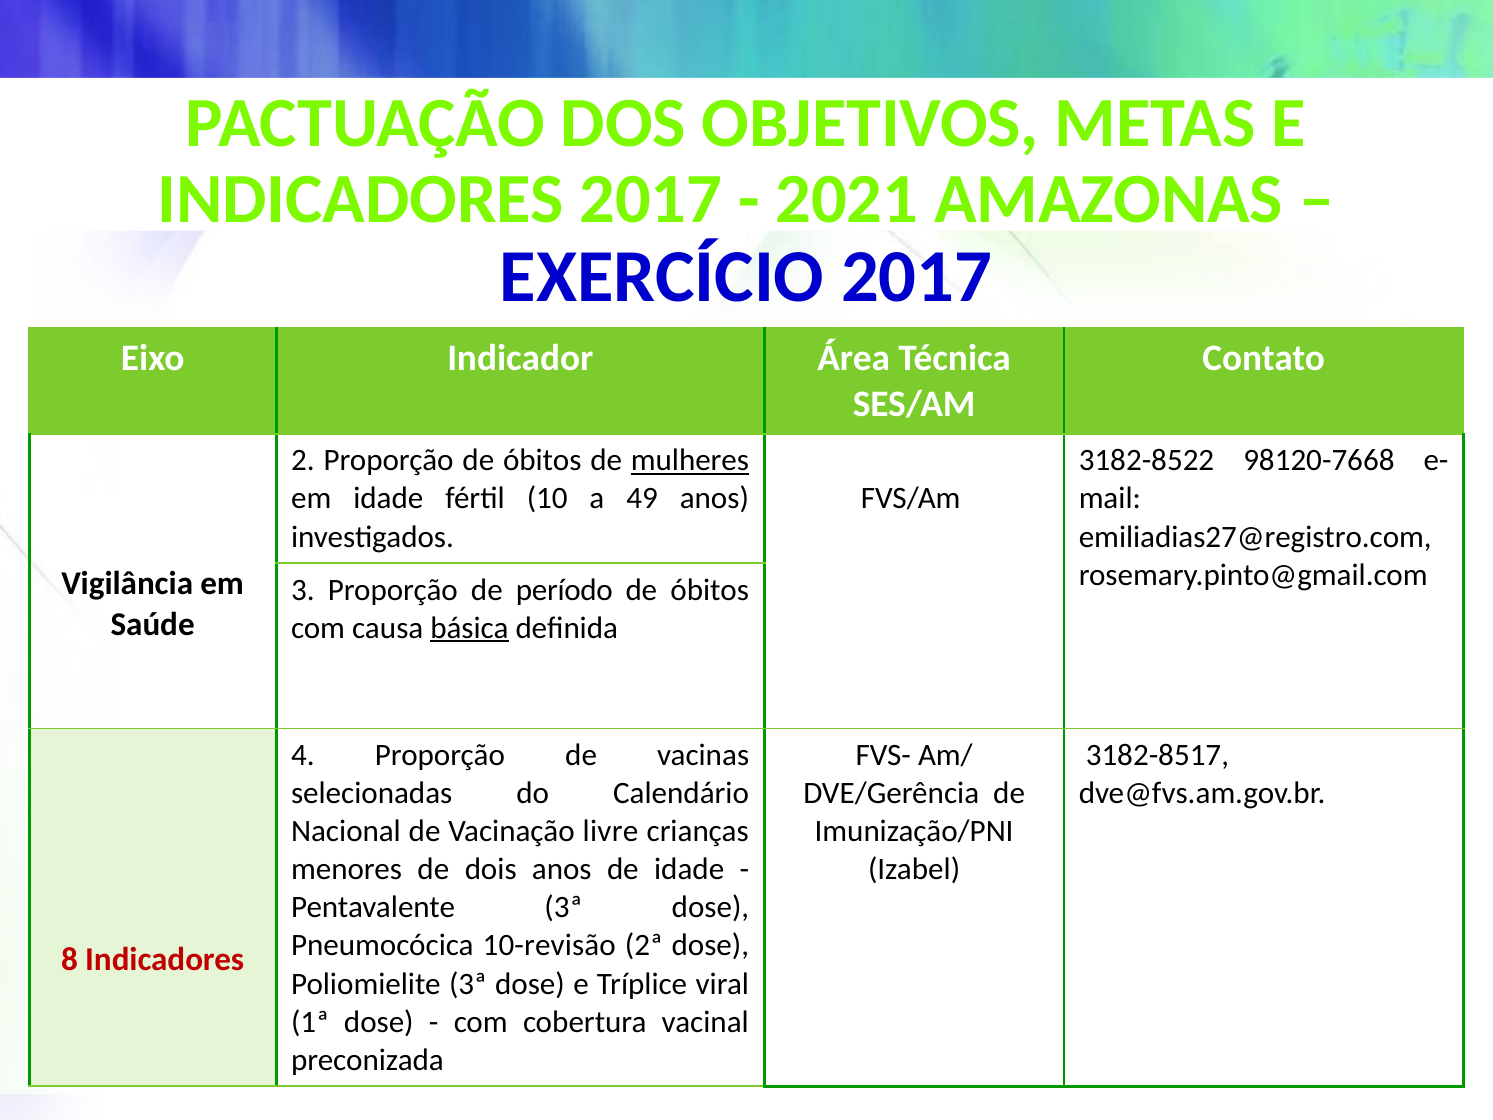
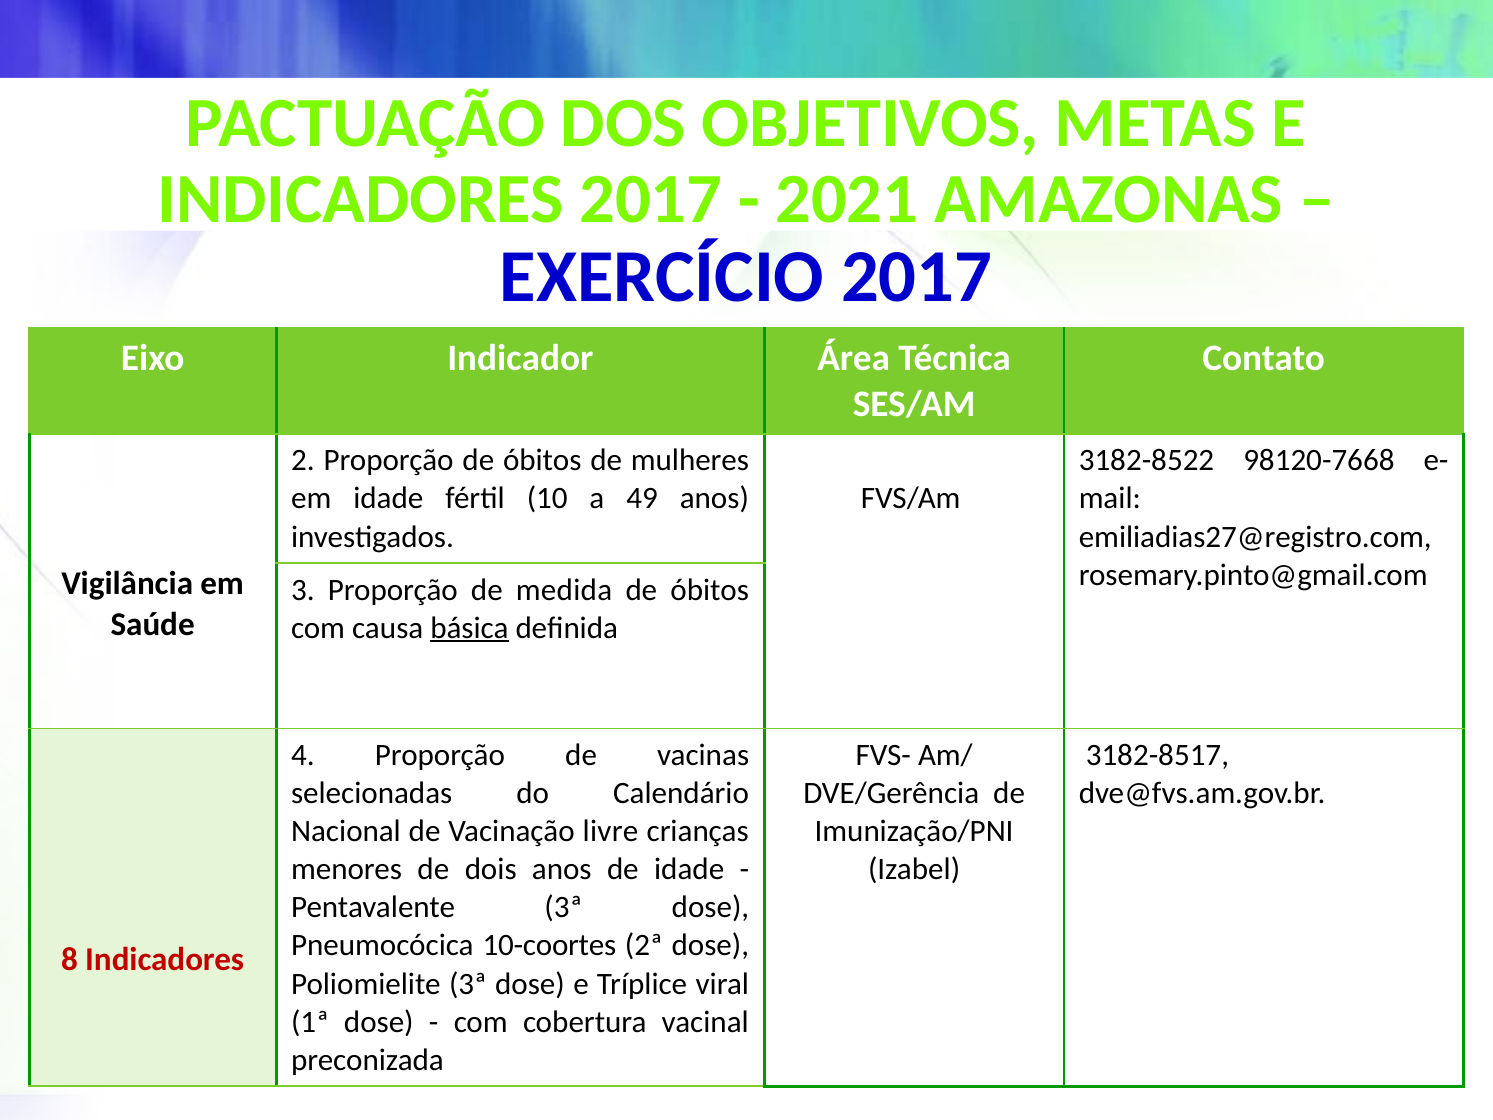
mulheres underline: present -> none (690, 460)
período: período -> medida (564, 590)
10-revisão: 10-revisão -> 10-coortes (549, 945)
